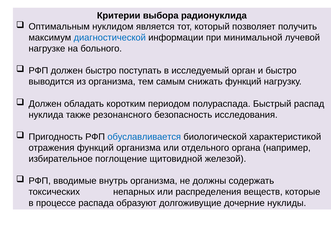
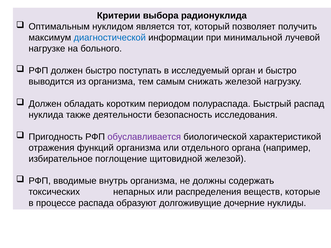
снижать функций: функций -> железой (243, 82)
резонансного: резонансного -> деятельности (122, 115)
обуславливается colour: blue -> purple (144, 137)
